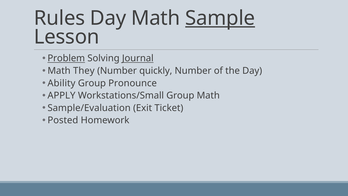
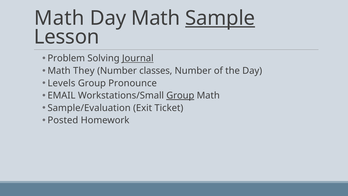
Rules: Rules -> Math (59, 18)
Problem underline: present -> none (66, 58)
quickly: quickly -> classes (156, 71)
Ability: Ability -> Levels (61, 83)
APPLY: APPLY -> EMAIL (61, 95)
Group underline: none -> present (180, 95)
